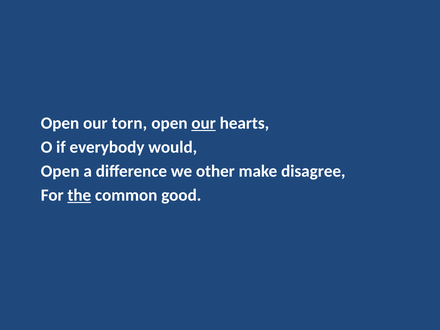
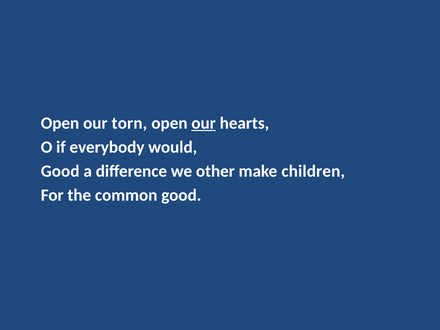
Open: Open -> Good (60, 171)
disagree: disagree -> children (313, 171)
the underline: present -> none (79, 195)
